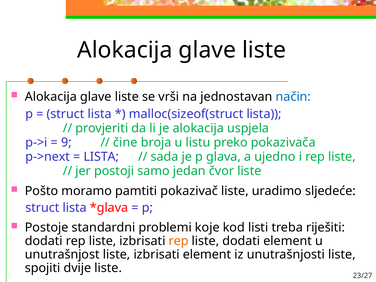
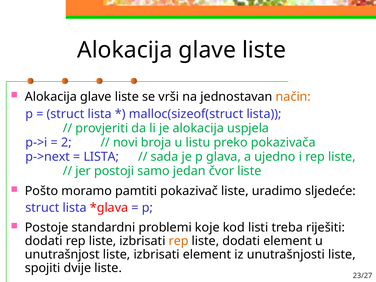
način colour: blue -> orange (293, 97)
9: 9 -> 2 (66, 142)
čine: čine -> novi (125, 142)
